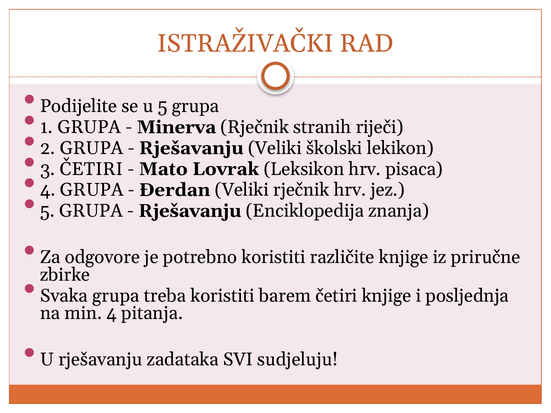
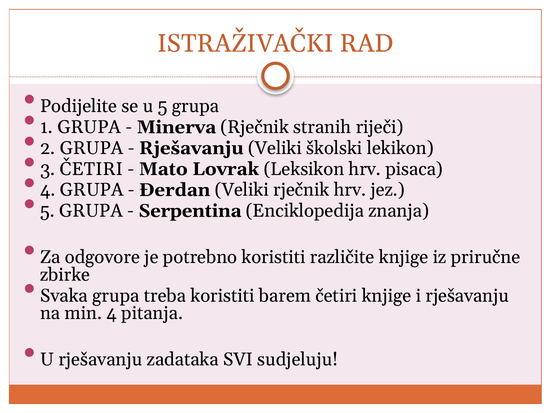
Rješavanju: Rješavanju -> Serpentina (190, 211)
i posljednja: posljednja -> rješavanju (467, 296)
